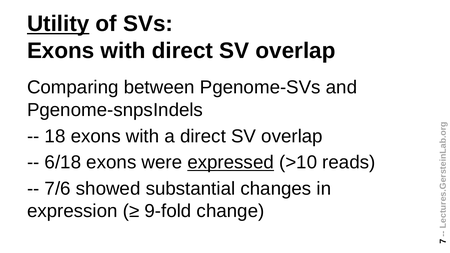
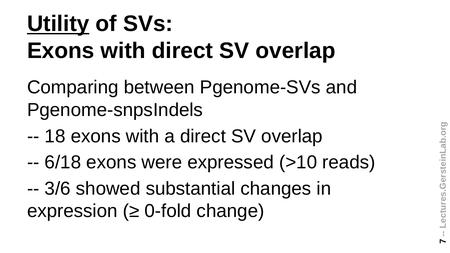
expressed underline: present -> none (231, 162)
7/6: 7/6 -> 3/6 (58, 189)
9-fold: 9-fold -> 0-fold (168, 211)
